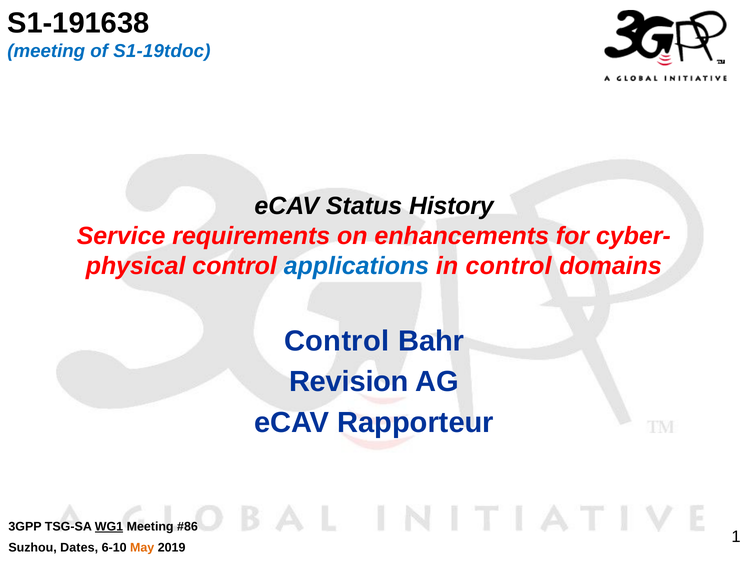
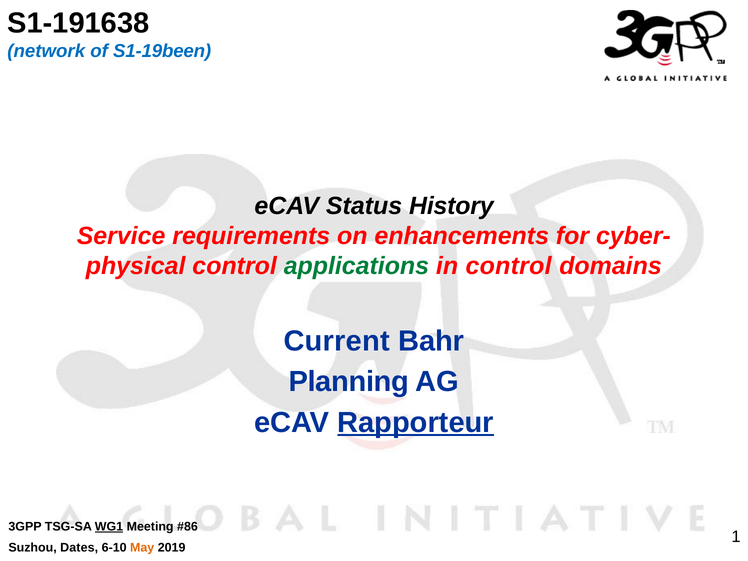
meeting: meeting -> network (46, 51)
S1-19tdoc: S1-19tdoc -> S1-19been (162, 51)
applications colour: blue -> green (356, 266)
Control: Control -> Current (337, 341)
Revision: Revision -> Planning (349, 382)
Rapporteur underline: none -> present (416, 423)
